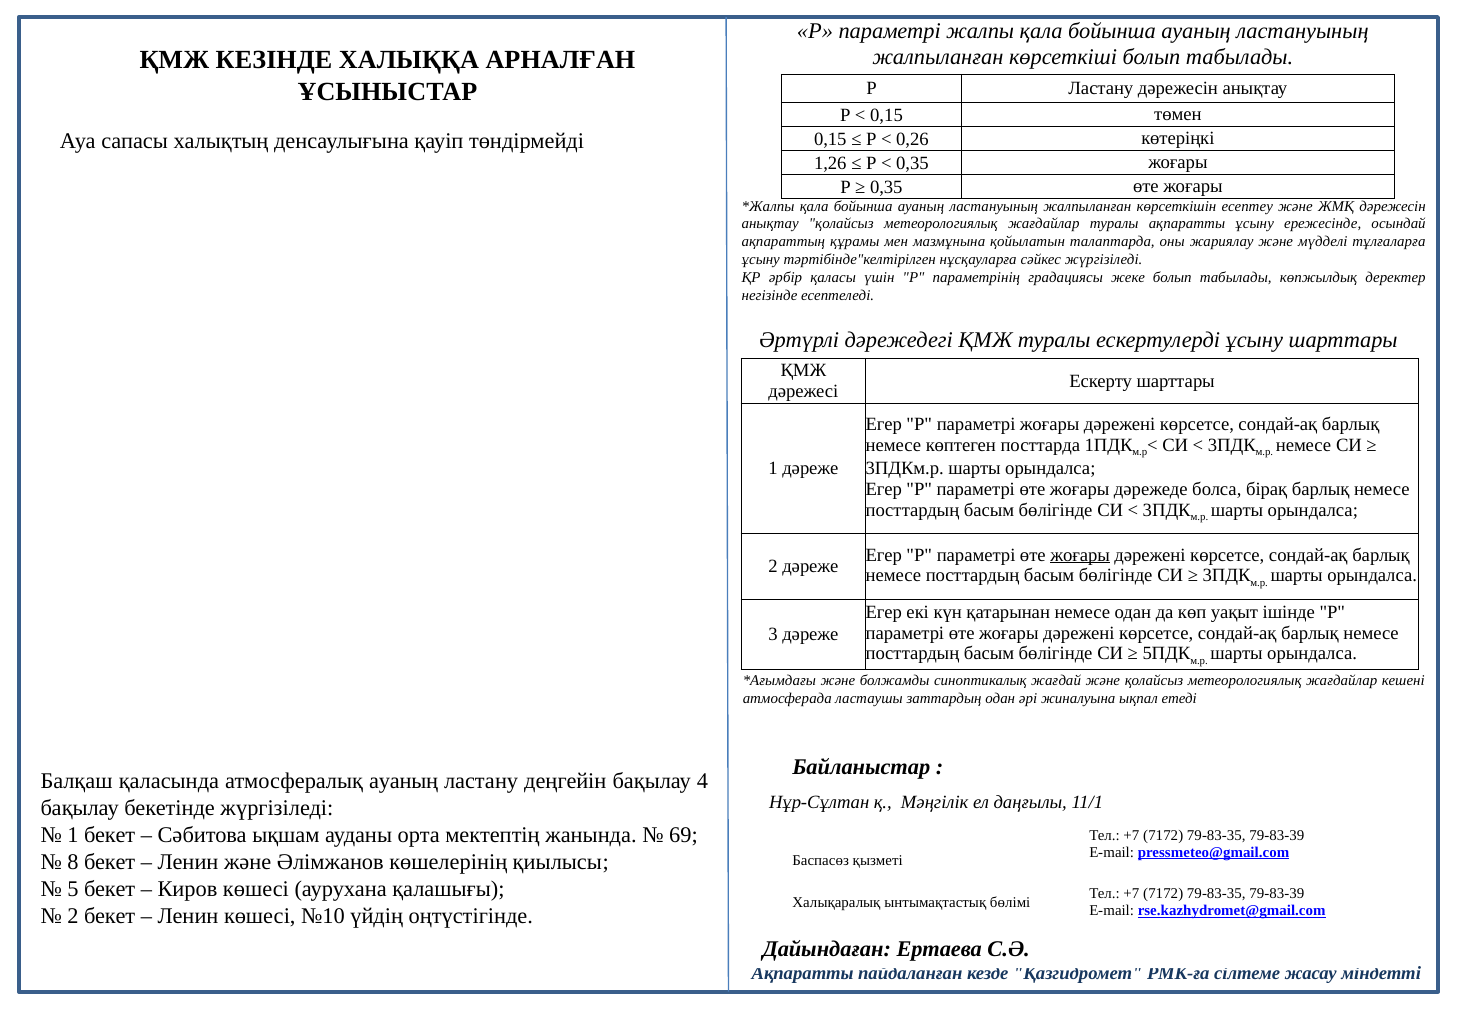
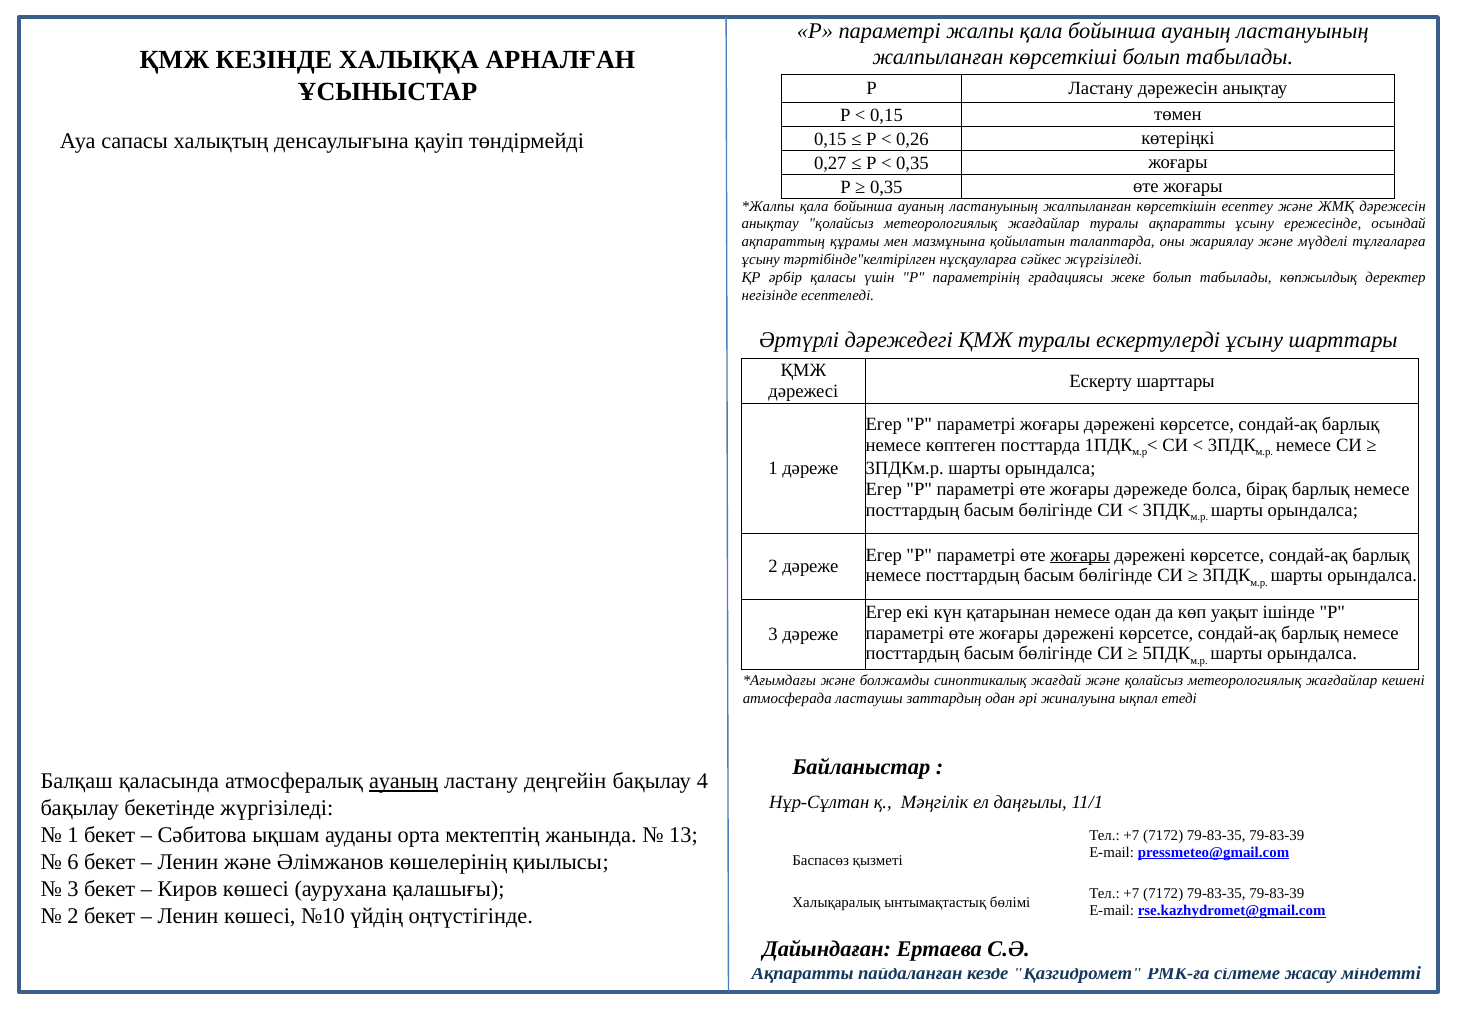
1,26: 1,26 -> 0,27 (830, 163)
ауаның underline: none -> present (404, 781)
69: 69 -> 13 (683, 835)
8: 8 -> 6 (73, 862)
5: 5 -> 3 (73, 889)
